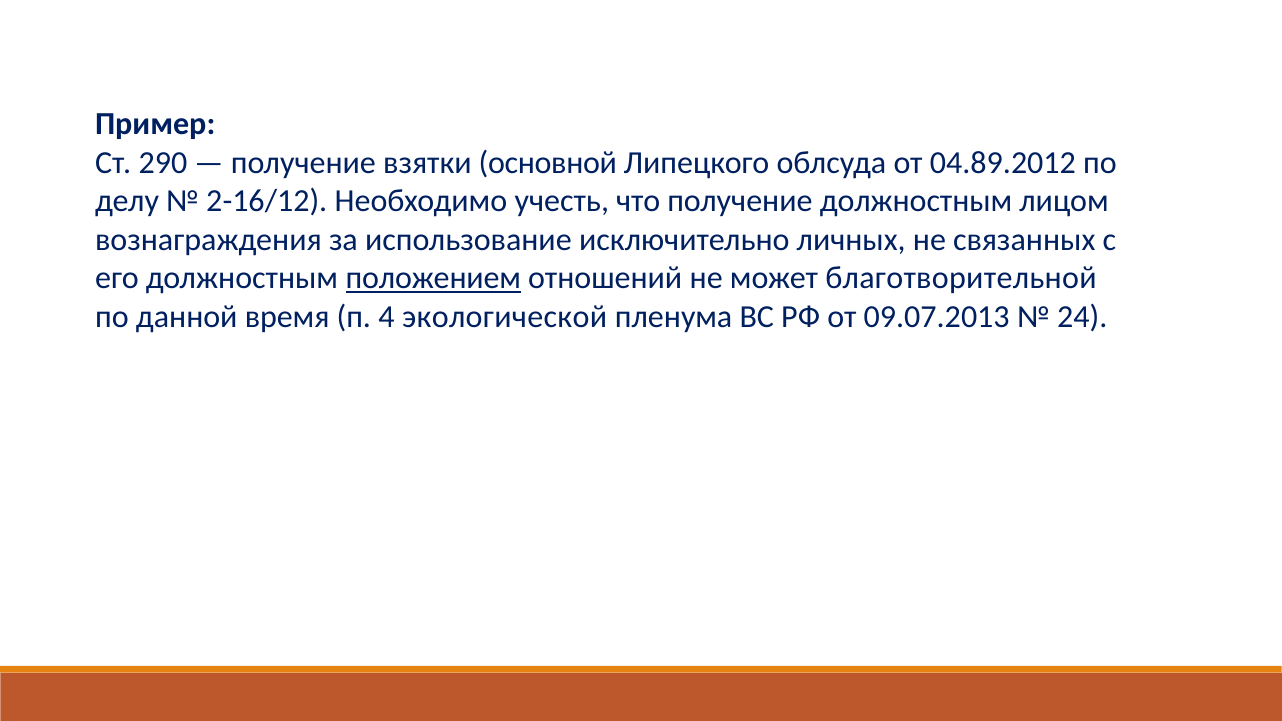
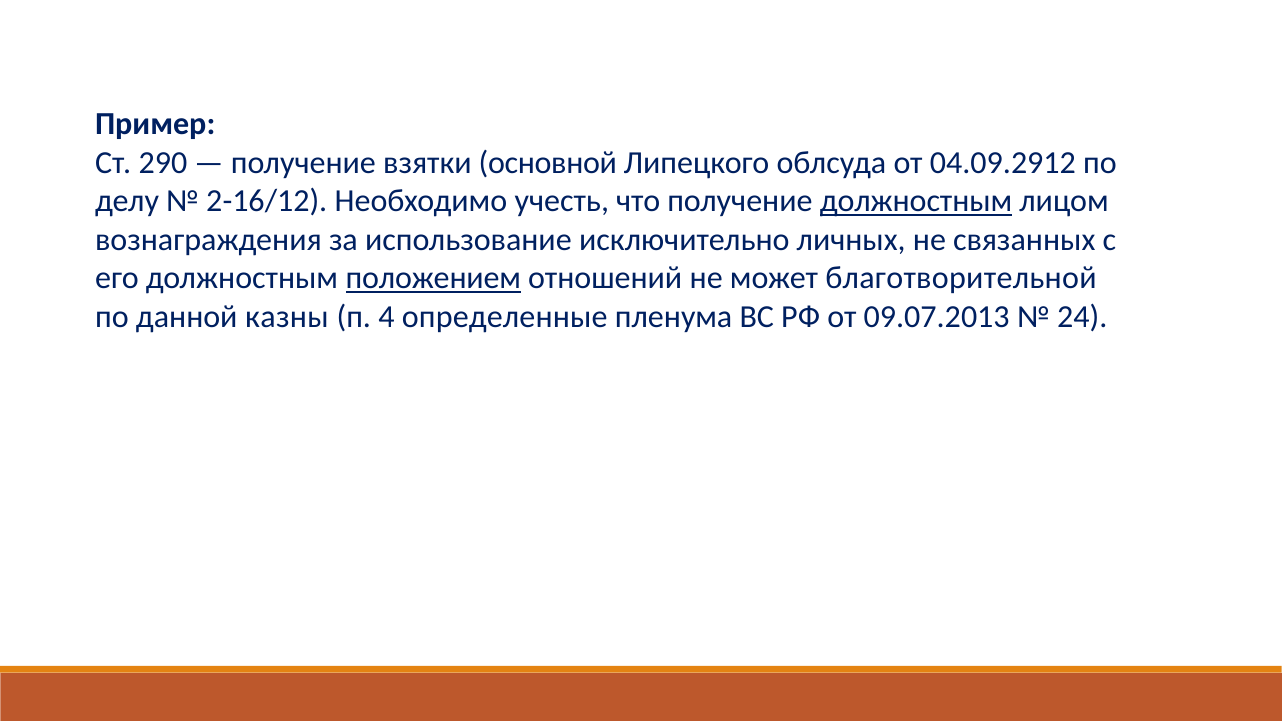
04.89.2012: 04.89.2012 -> 04.09.2912 (1003, 163)
должностным underline: none -> present (916, 201)
время: время -> казны (287, 317)
экологической: экологической -> определенные (505, 317)
